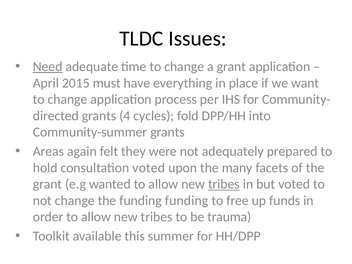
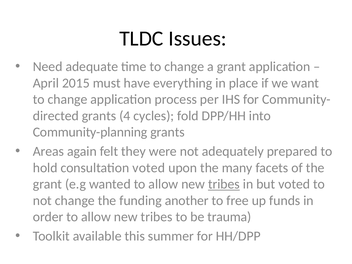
Need underline: present -> none (48, 67)
Community-summer: Community-summer -> Community-planning (90, 132)
funding funding: funding -> another (187, 201)
